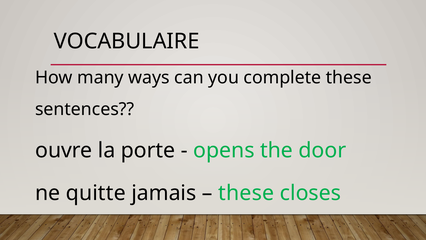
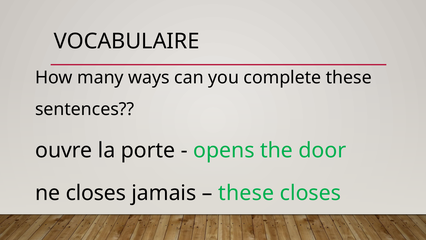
ne quitte: quitte -> closes (96, 193)
